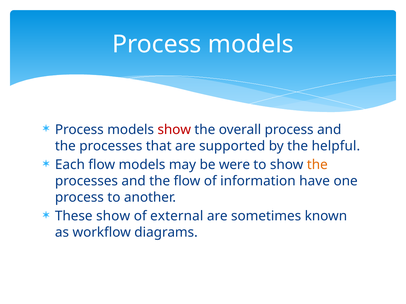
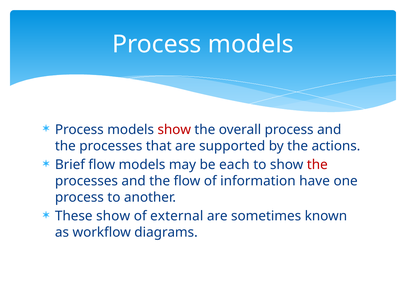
helpful: helpful -> actions (336, 146)
Each: Each -> Brief (70, 165)
were: were -> each (234, 165)
the colour: orange -> red (317, 165)
